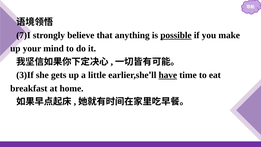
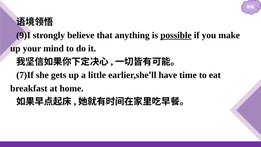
7)I: 7)I -> 9)I (23, 35)
3)If: 3)If -> 7)If (25, 75)
have underline: present -> none (168, 75)
